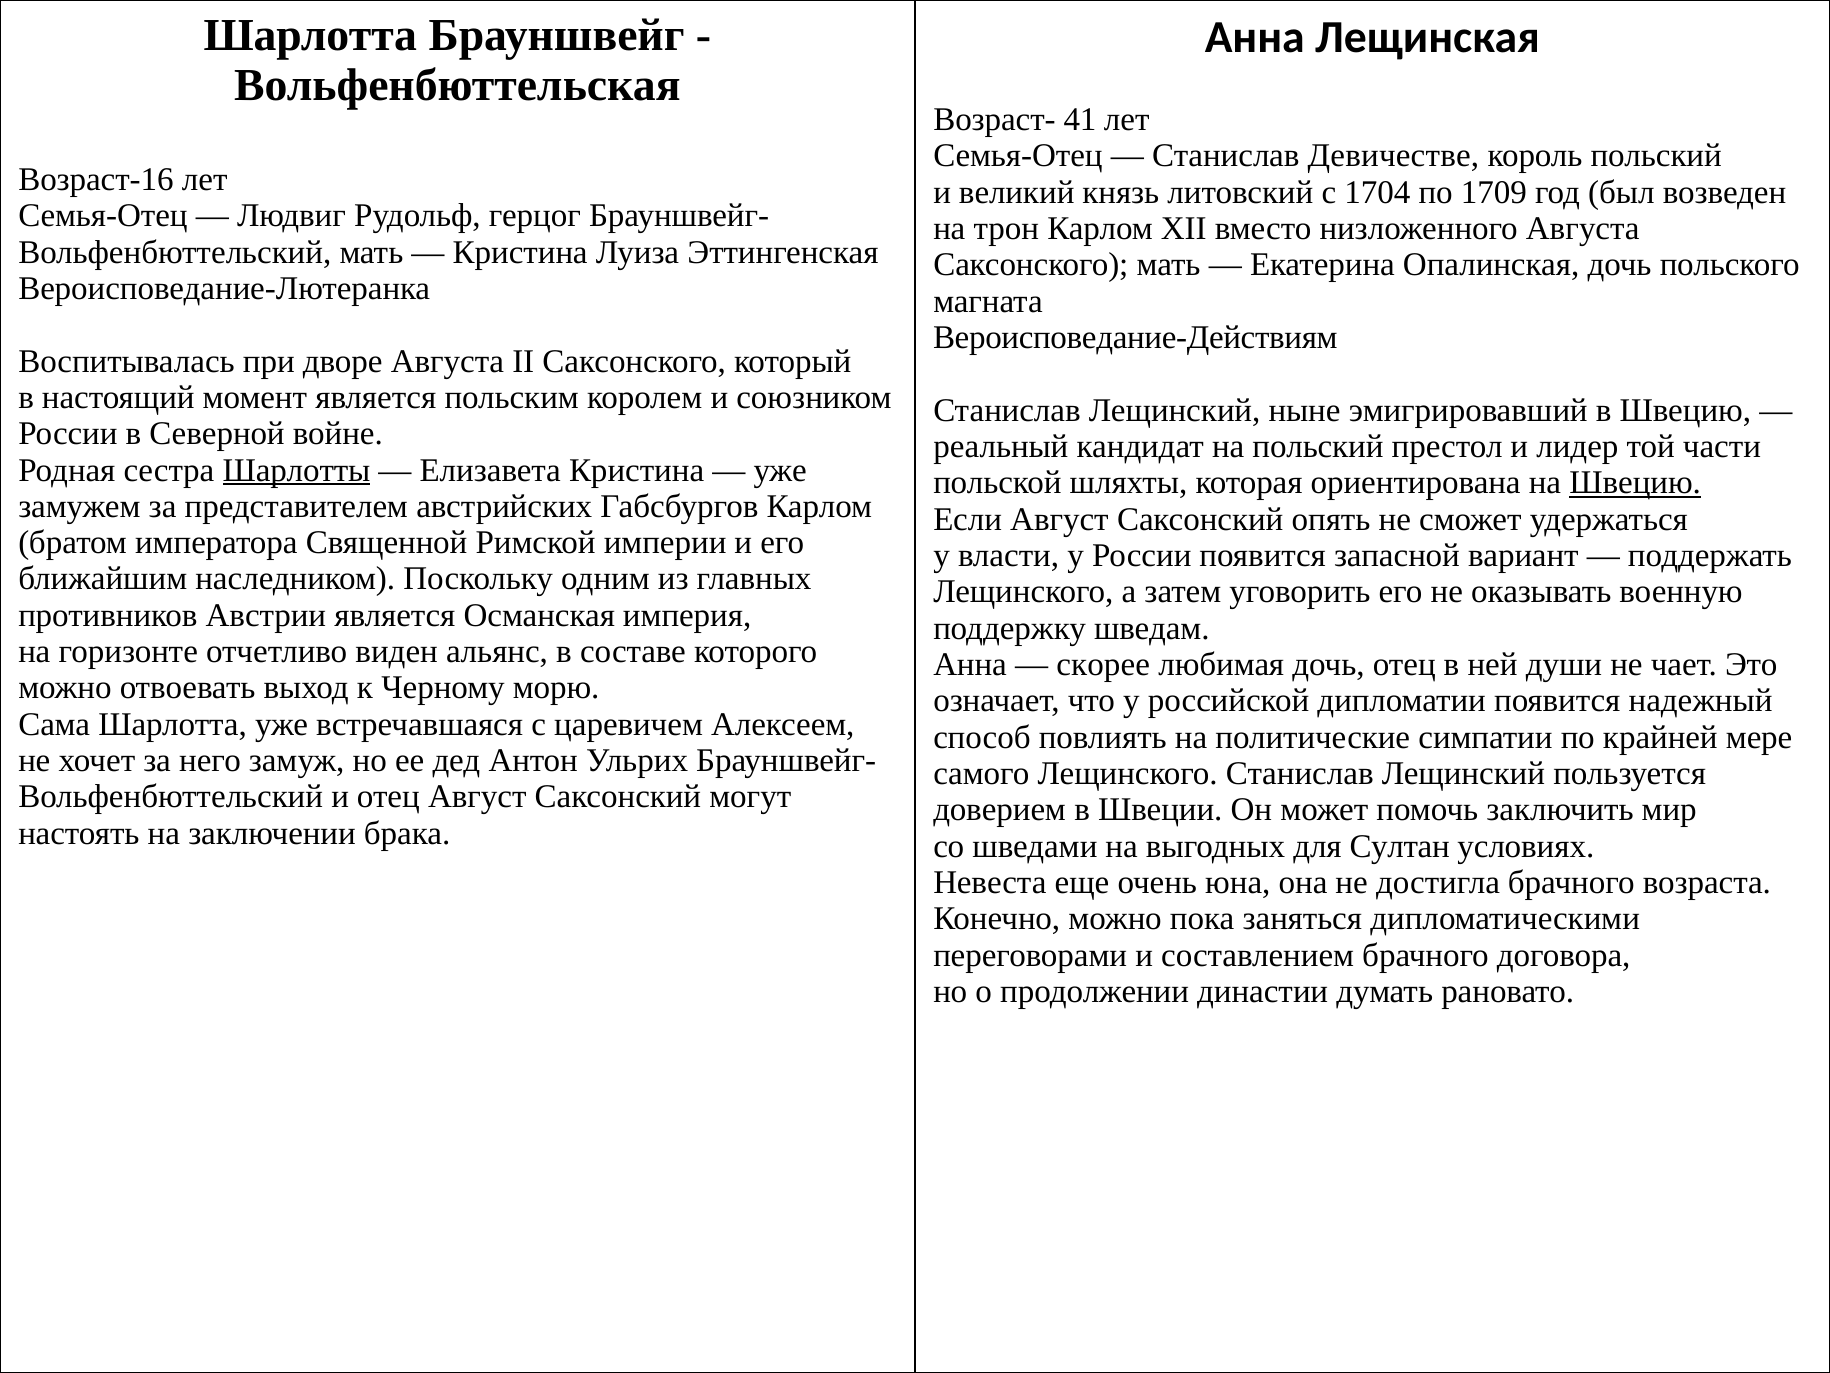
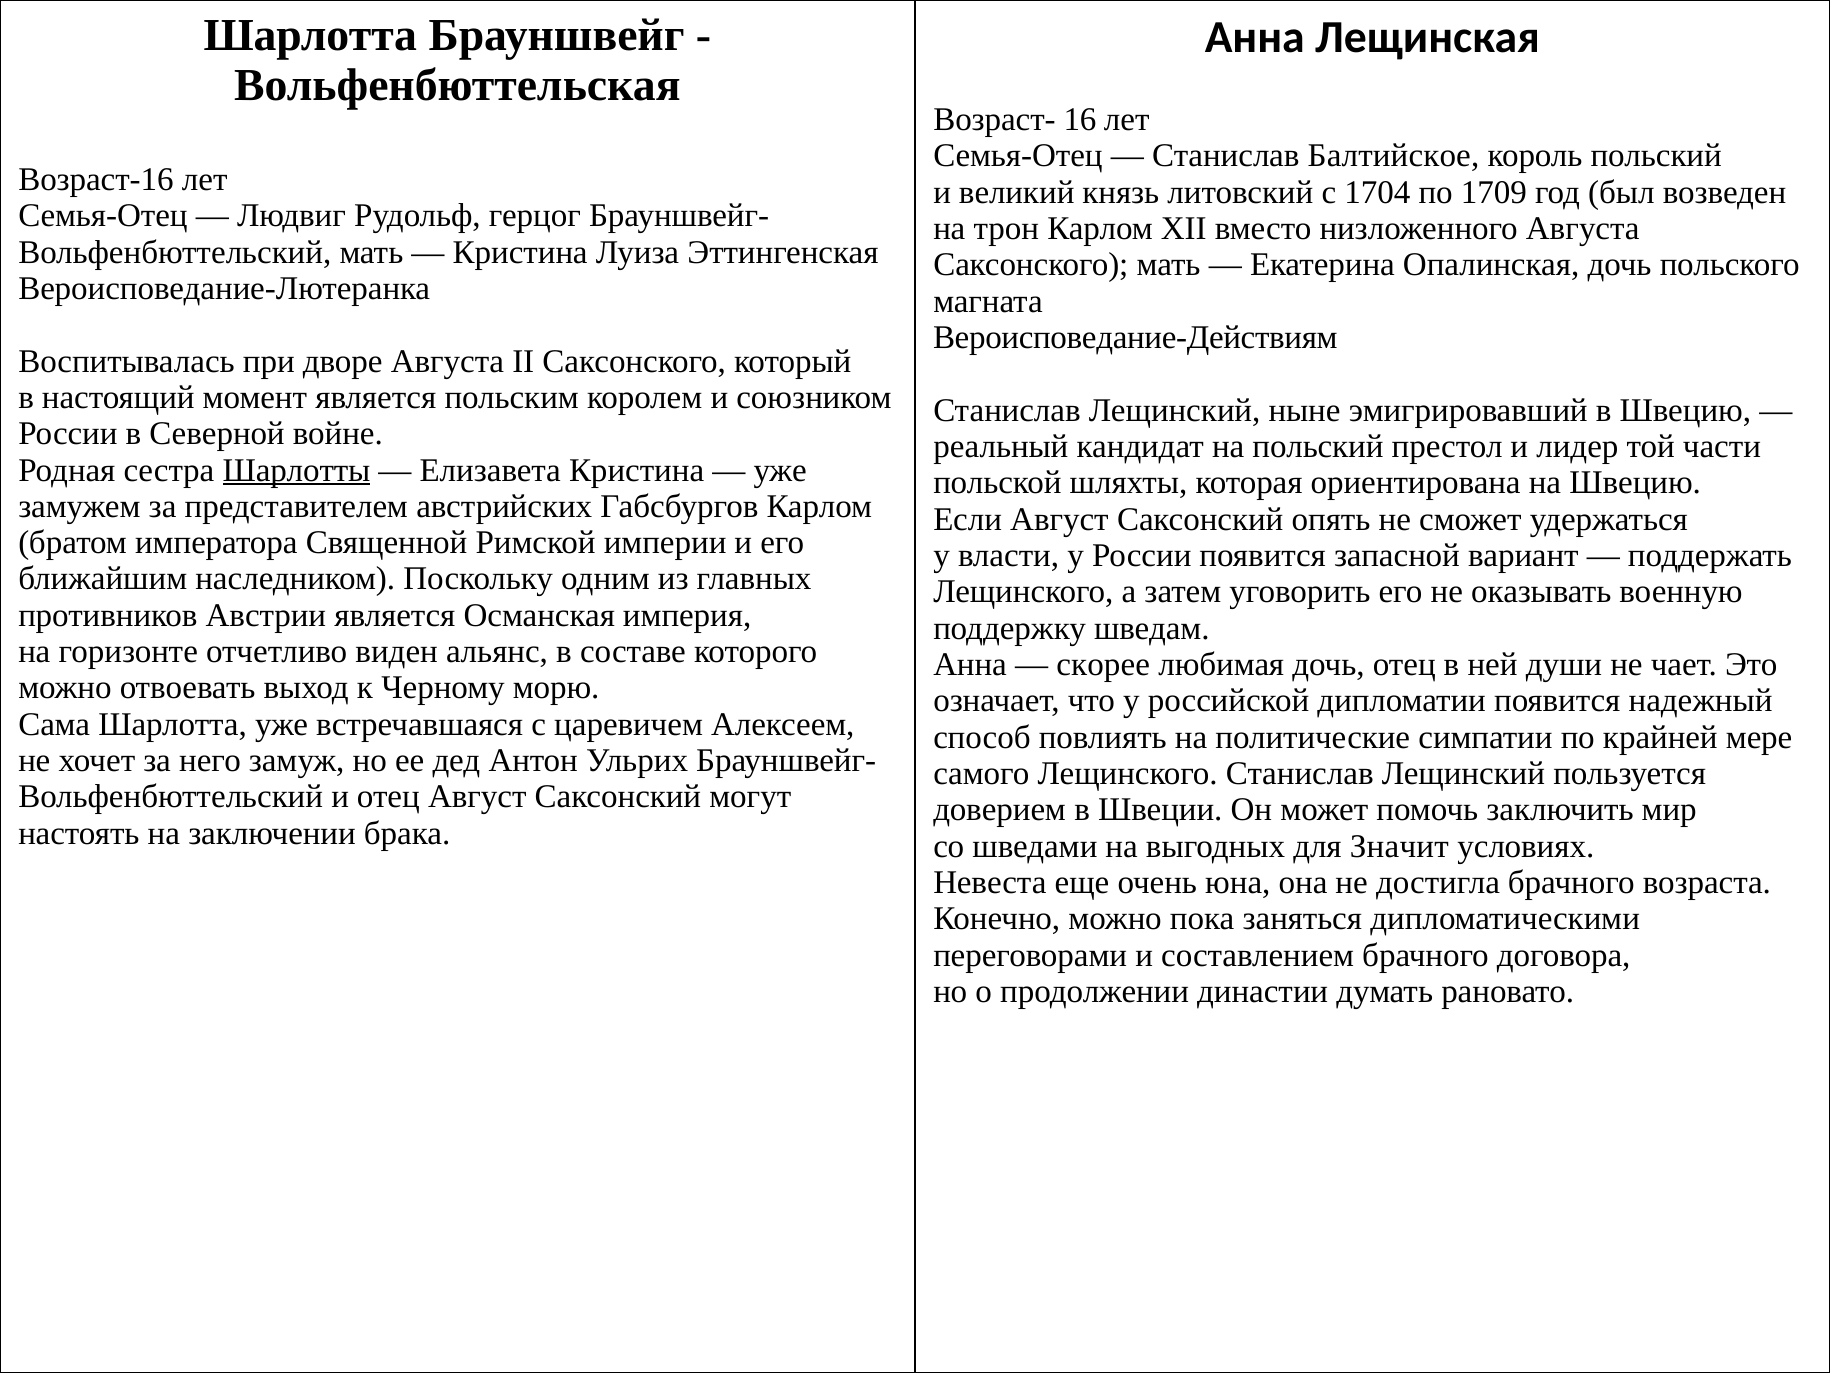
41: 41 -> 16 (1080, 120)
Девичестве: Девичестве -> Балтийское (1393, 156)
Швецию underline: present -> none (1635, 483)
Султан: Султан -> Значит (1399, 846)
